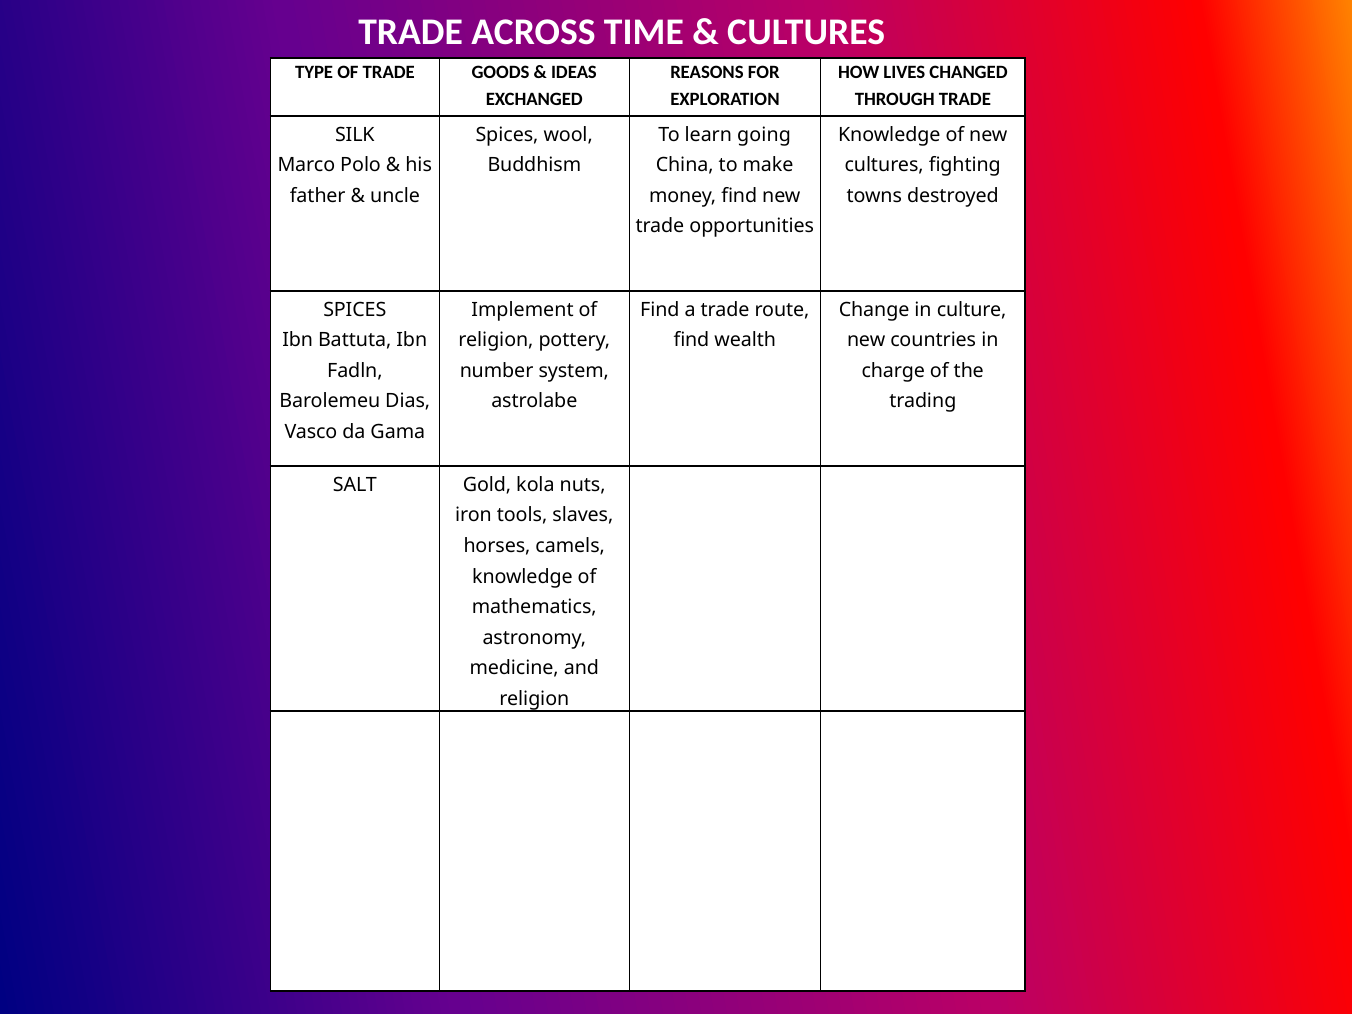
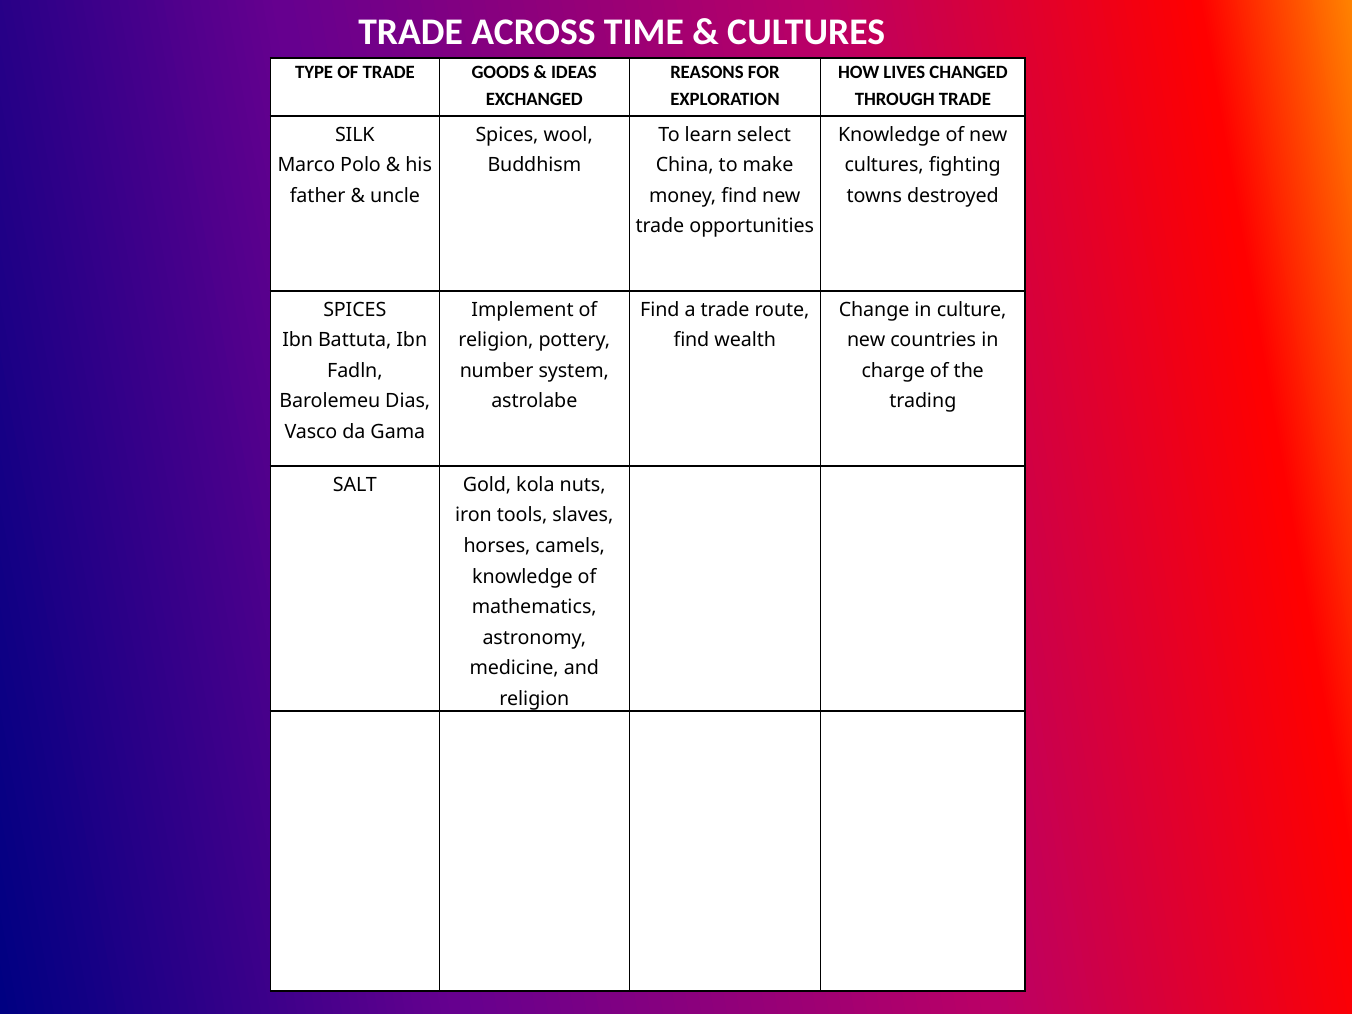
going: going -> select (764, 135)
